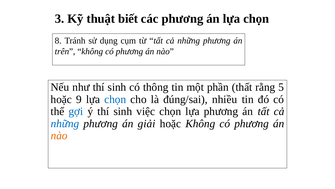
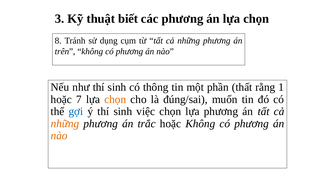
5: 5 -> 1 (281, 87)
9: 9 -> 7 (79, 99)
chọn colour: blue -> orange (115, 99)
nhiều: nhiều -> muốn (225, 99)
những colour: blue -> orange (65, 123)
giải: giải -> trắc (147, 123)
